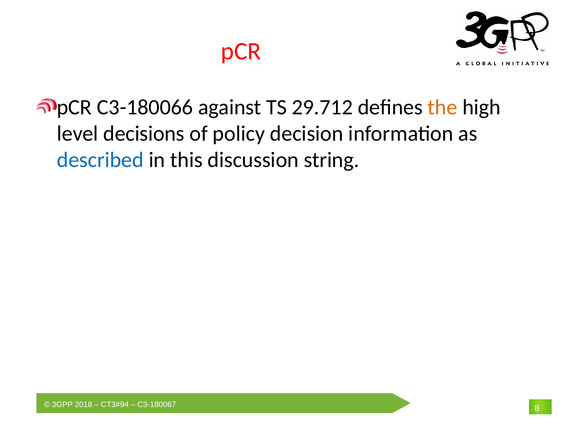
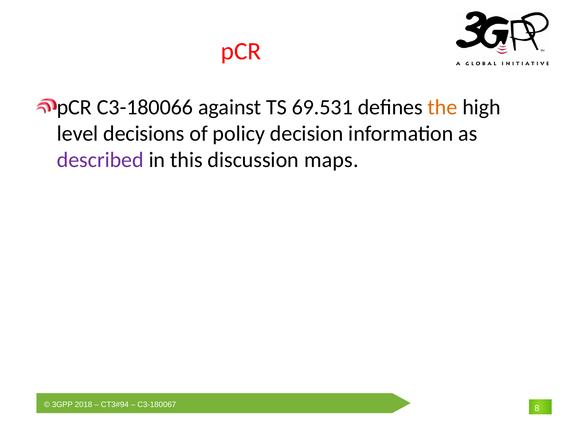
29.712: 29.712 -> 69.531 (322, 107)
described colour: blue -> purple (100, 160)
string: string -> maps (331, 160)
